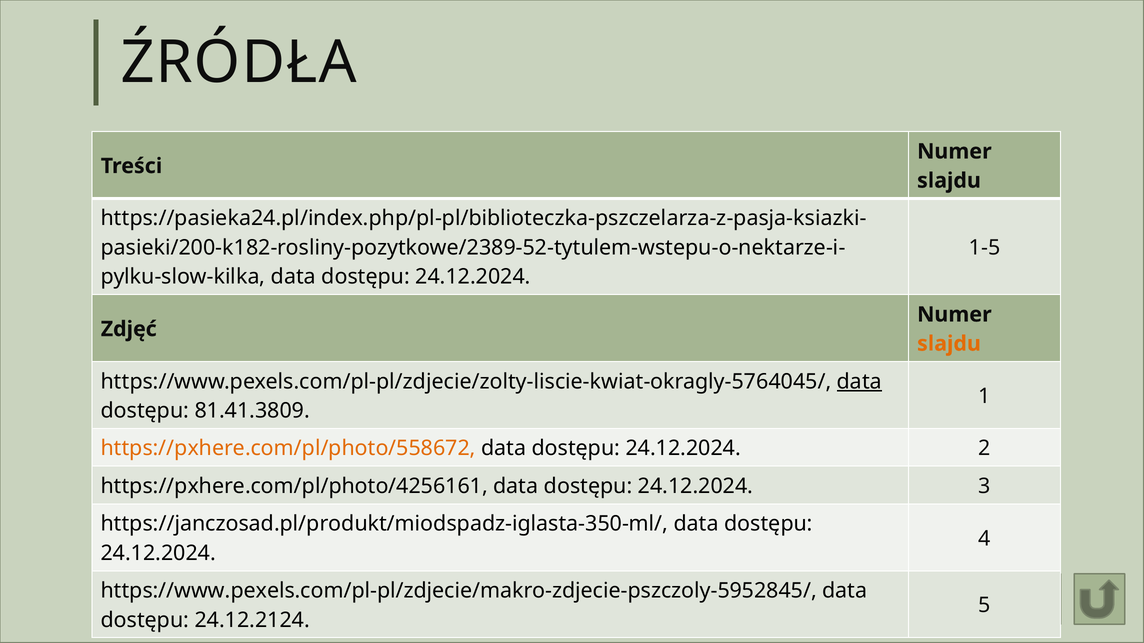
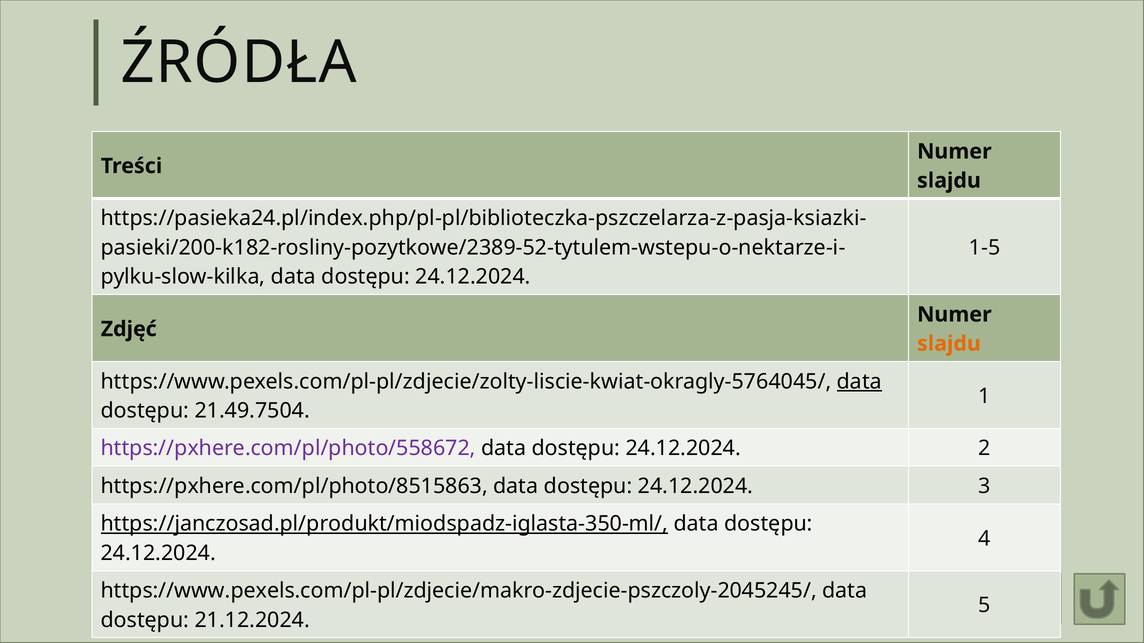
81.41.3809: 81.41.3809 -> 21.49.7504 (252, 411)
https://pxhere.com/pl/photo/558672 colour: orange -> purple (288, 449)
https://pxhere.com/pl/photo/4256161: https://pxhere.com/pl/photo/4256161 -> https://pxhere.com/pl/photo/8515863 (294, 487)
https://janczosad.pl/produkt/miodspadz-iglasta-350-ml/ underline: none -> present (384, 524)
https://www.pexels.com/pl-pl/zdjecie/makro-zdjecie-pszczoly-5952845/: https://www.pexels.com/pl-pl/zdjecie/makro-zdjecie-pszczoly-5952845/ -> https://www.pexels.com/pl-pl/zdjecie/makro-zdjecie-pszczoly-2045245/ (459, 591)
24.12.2124: 24.12.2124 -> 21.12.2024 (252, 620)
